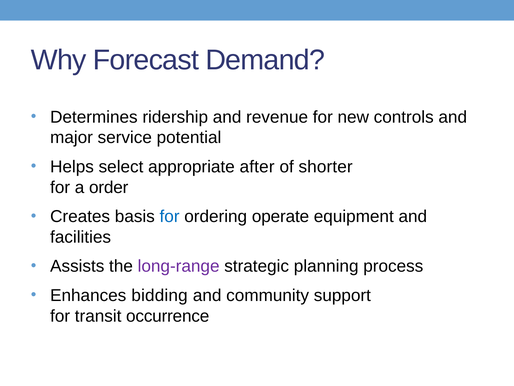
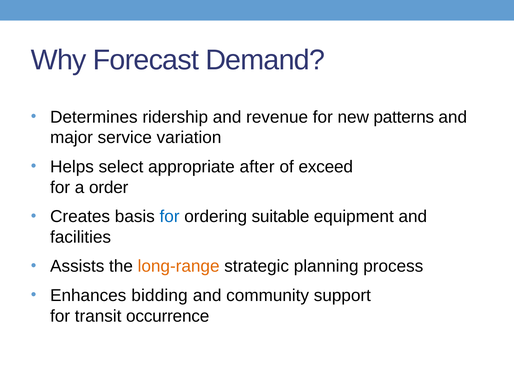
controls: controls -> patterns (404, 117)
potential: potential -> variation (189, 137)
shorter: shorter -> exceed (326, 167)
operate: operate -> suitable (281, 216)
long-range colour: purple -> orange (179, 266)
